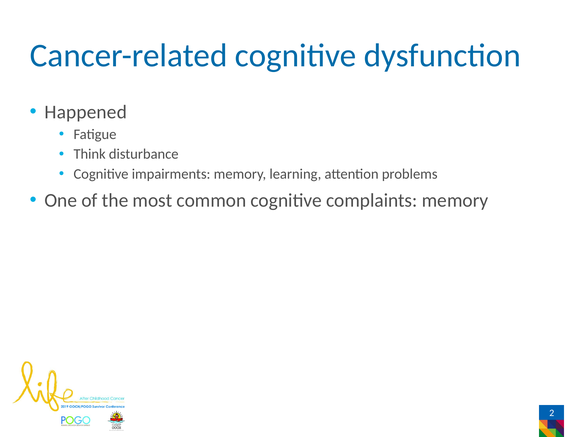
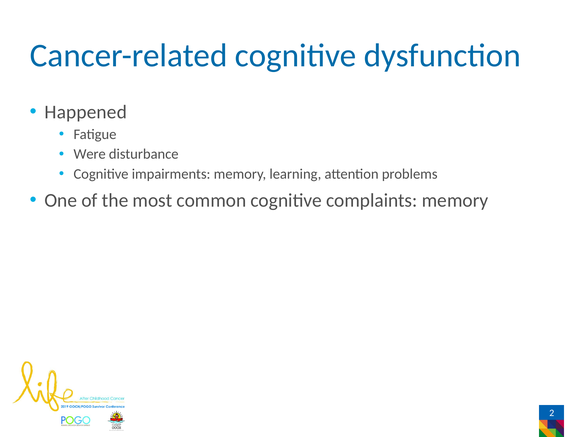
Think: Think -> Were (90, 154)
